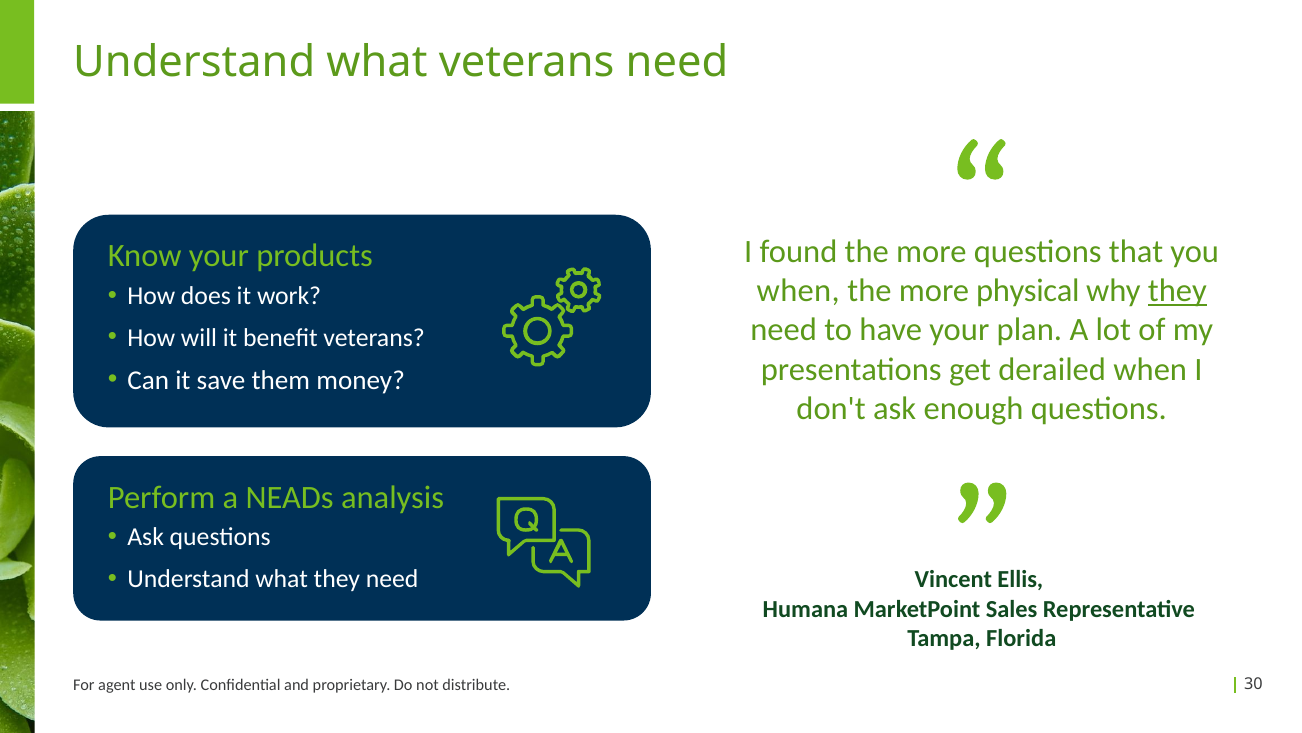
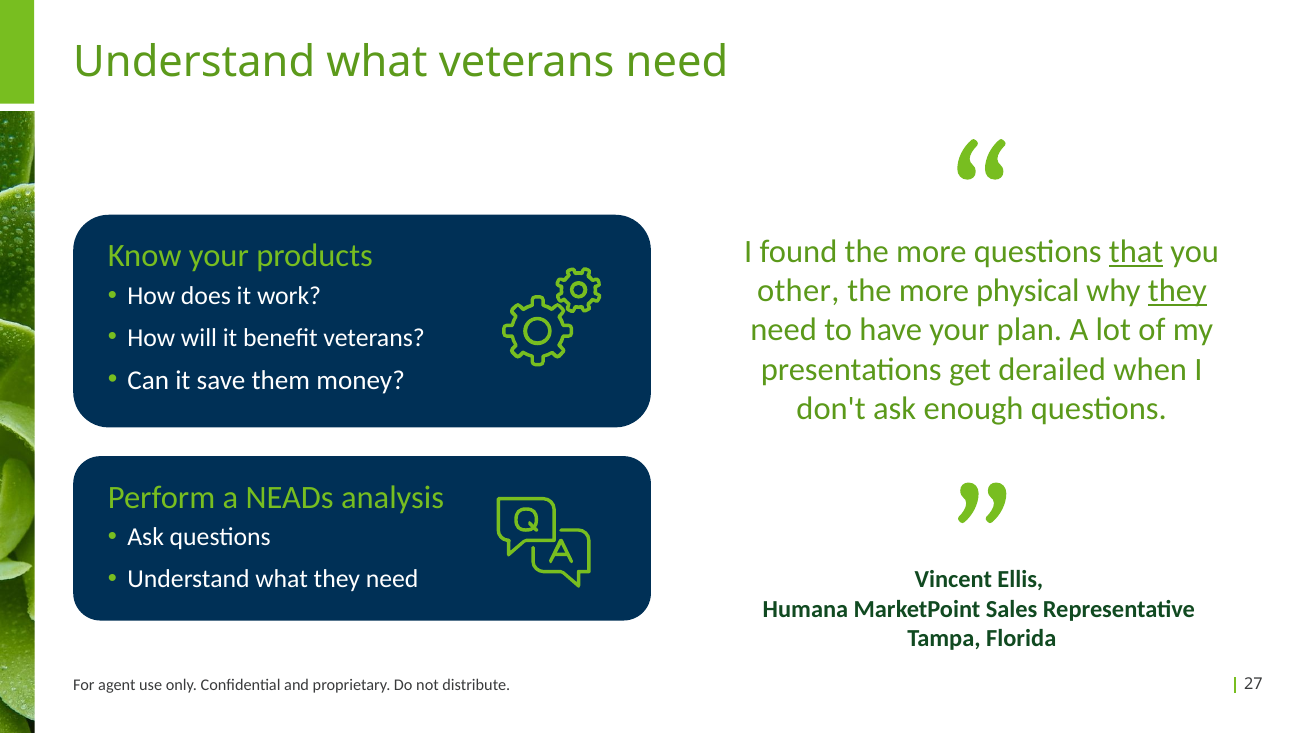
that underline: none -> present (1136, 252)
when: when -> other (798, 291)
30: 30 -> 27 (1253, 683)
